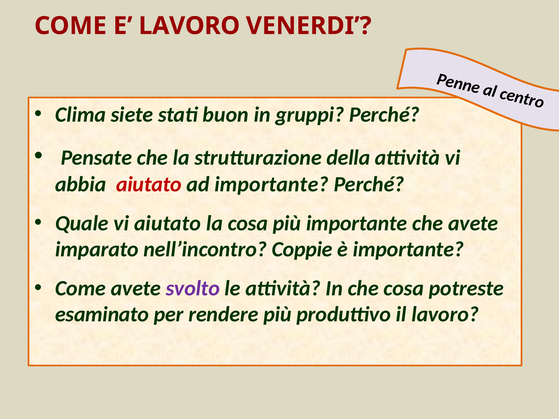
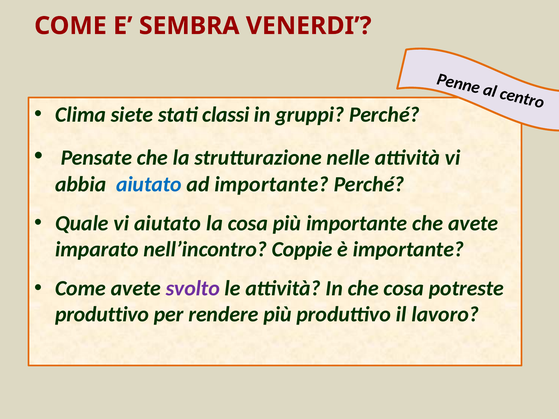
E LAVORO: LAVORO -> SEMBRA (189, 26)
buon: buon -> classi (226, 115)
della: della -> nelle (348, 158)
aiutato colour: red -> blue (149, 184)
esaminato: esaminato -> produttivo (102, 315)
